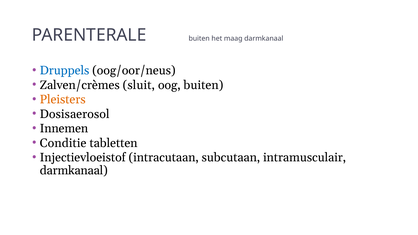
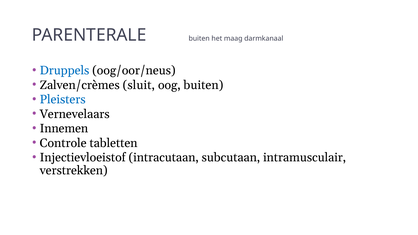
Pleisters colour: orange -> blue (63, 100)
Dosisaerosol: Dosisaerosol -> Vernevelaars (75, 114)
Conditie: Conditie -> Controle (63, 143)
darmkanaal: darmkanaal -> verstrekken (74, 171)
